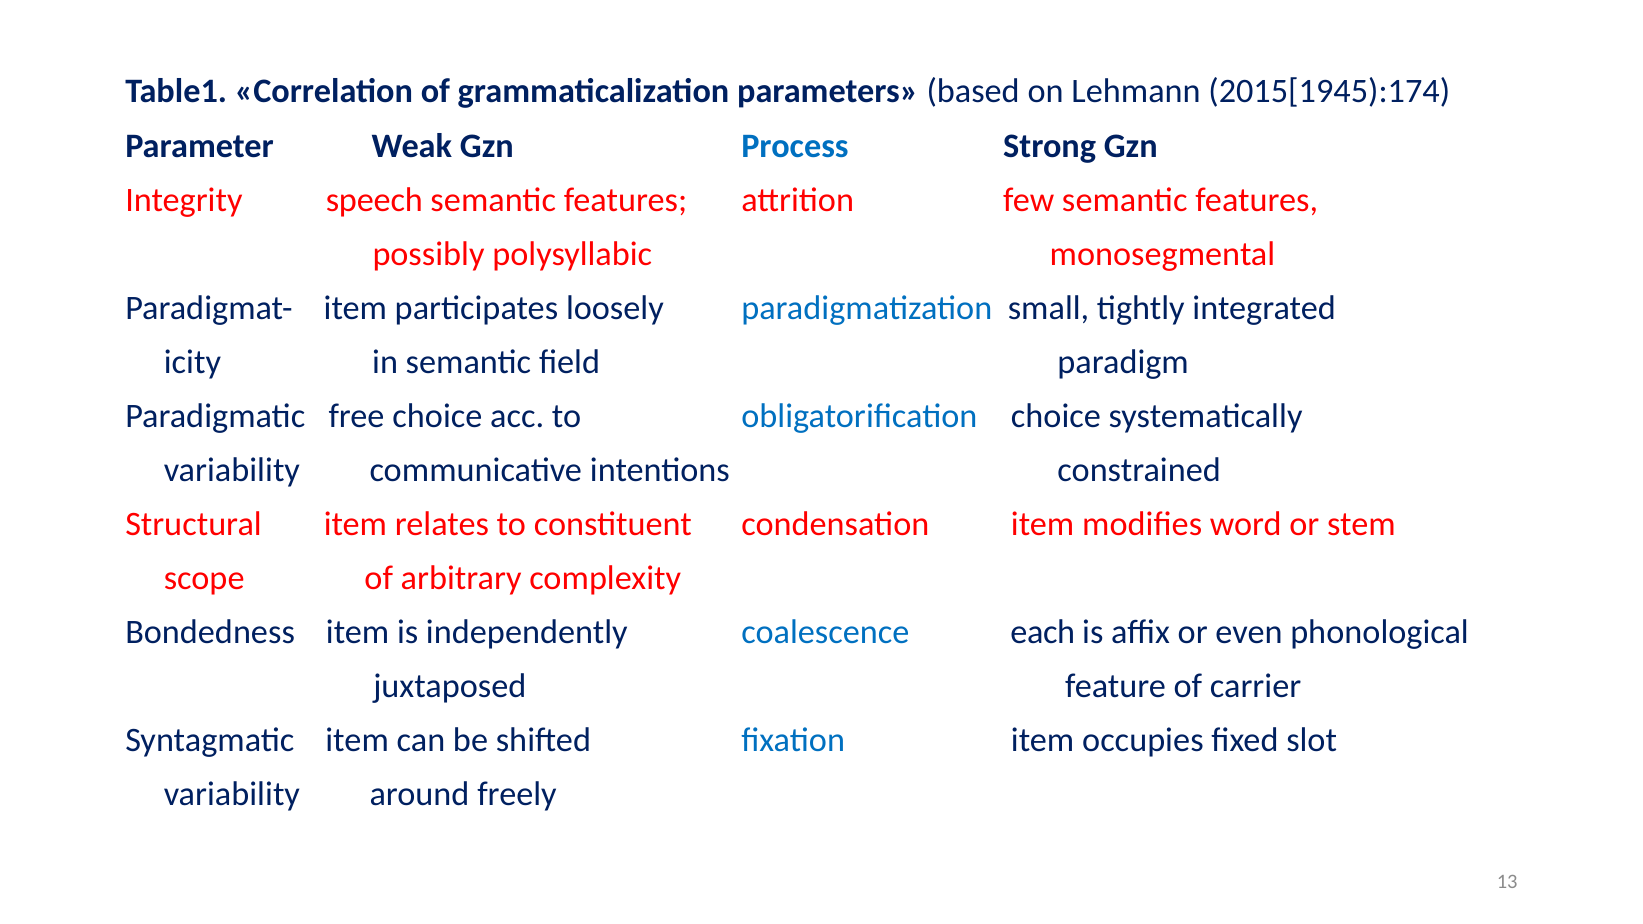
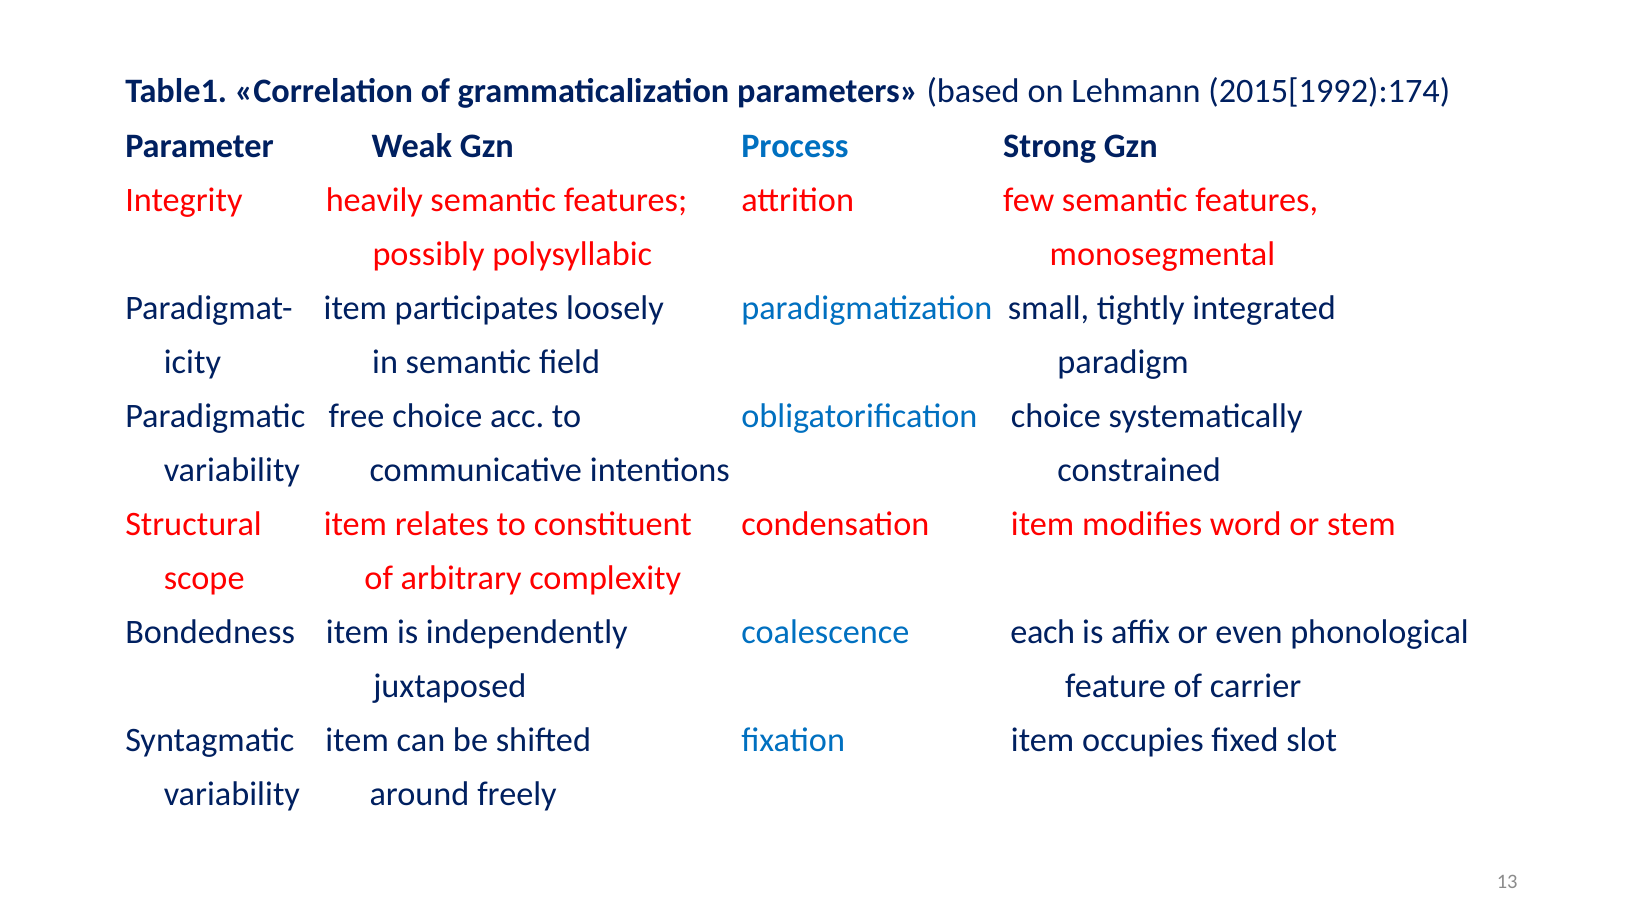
2015[1945):174: 2015[1945):174 -> 2015[1992):174 (1329, 92)
speech: speech -> heavily (374, 200)
